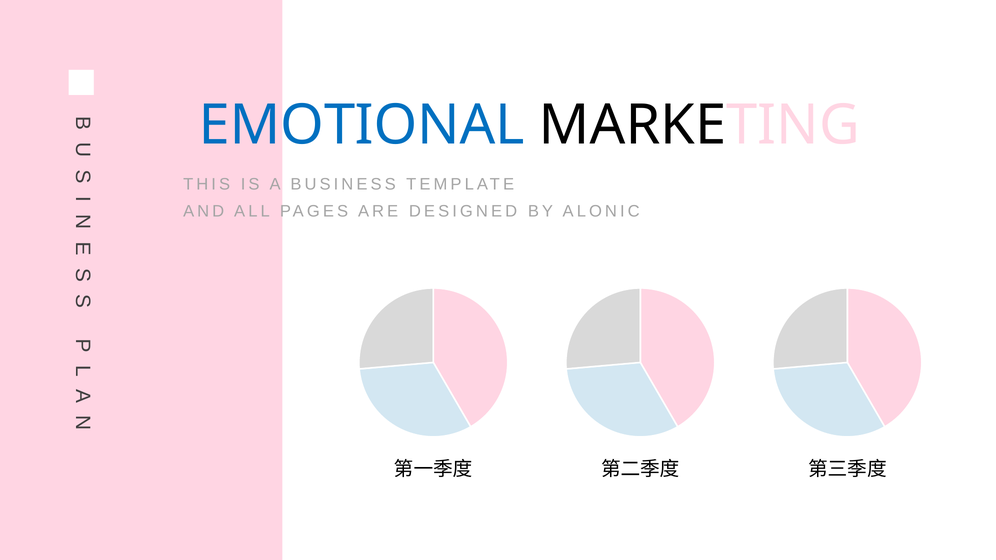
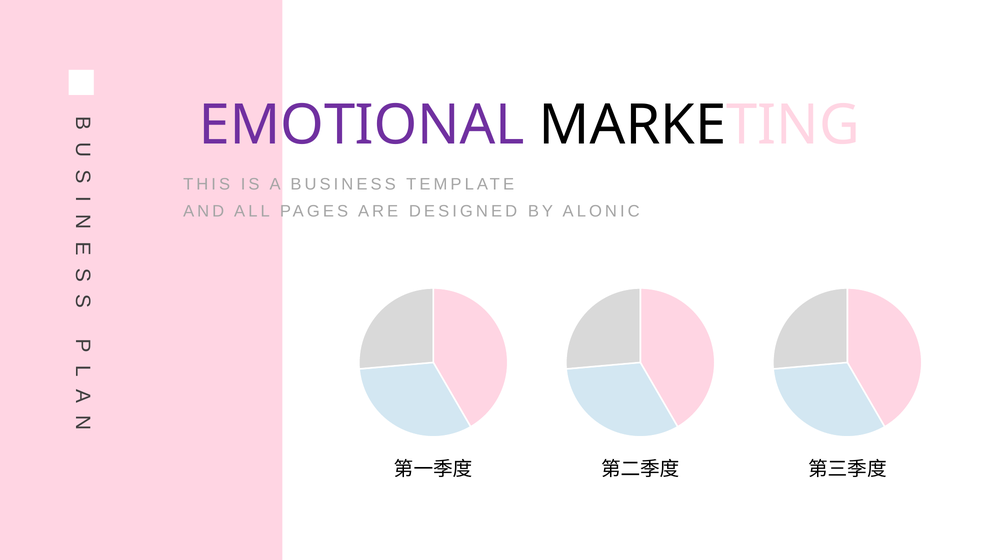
EMOTIONAL colour: blue -> purple (362, 125)
